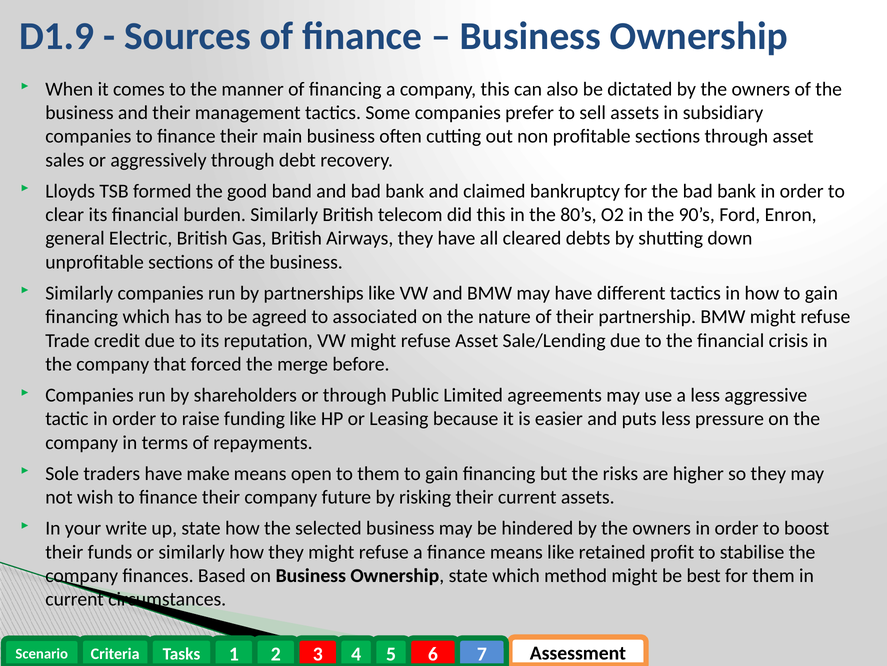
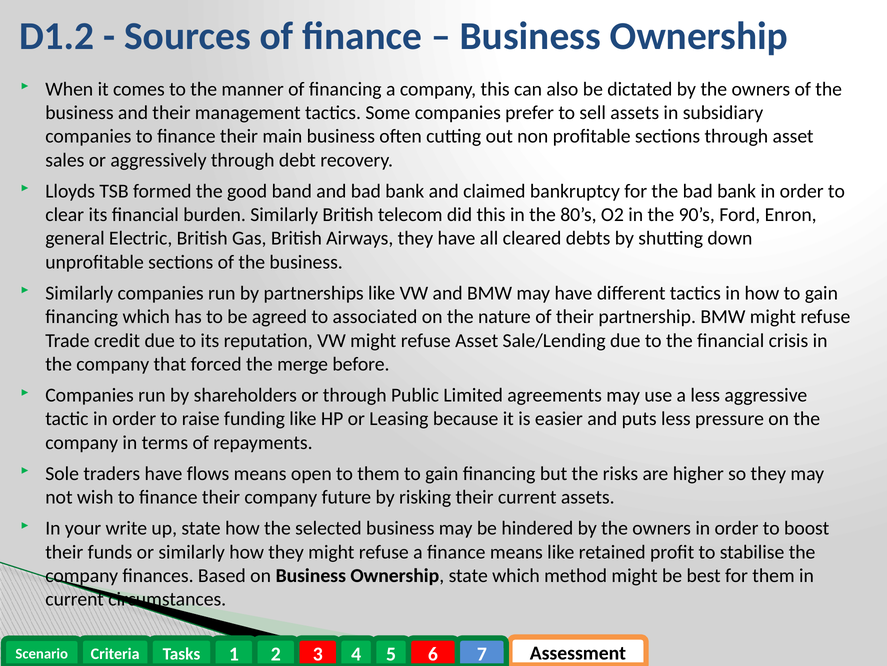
D1.9: D1.9 -> D1.2 (57, 36)
make: make -> flows (208, 473)
